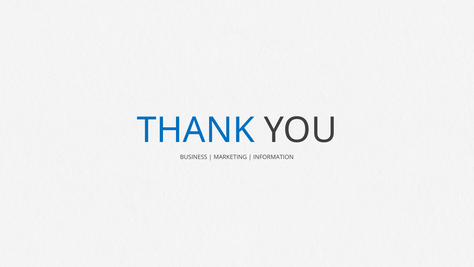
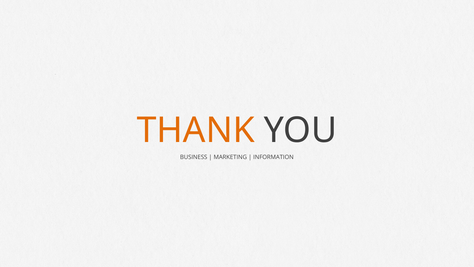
THANK colour: blue -> orange (196, 130)
